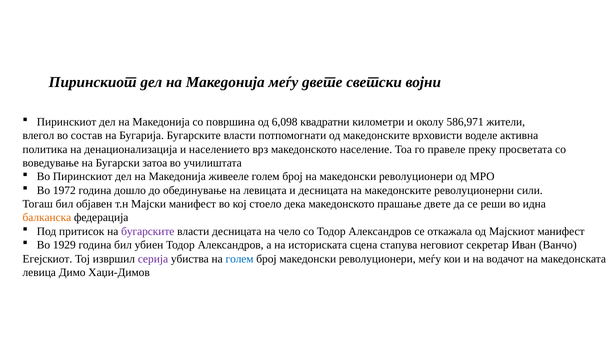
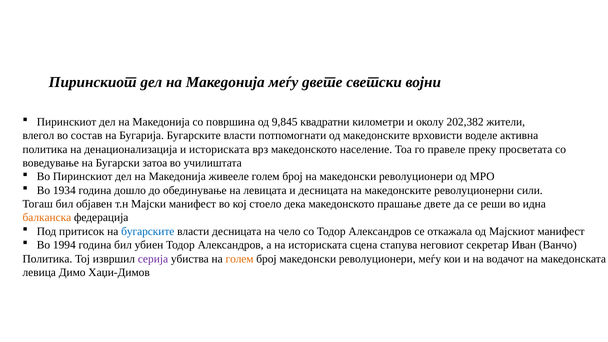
6,098: 6,098 -> 9,845 (285, 122)
586,971: 586,971 -> 202,382 (465, 122)
и населението: населението -> историската (219, 149)
1972: 1972 -> 1934 (64, 190)
бугарските colour: purple -> blue (148, 231)
1929: 1929 -> 1994 (64, 245)
Егејскиот: Егејскиот -> Политика (47, 259)
голем colour: blue -> orange (240, 259)
